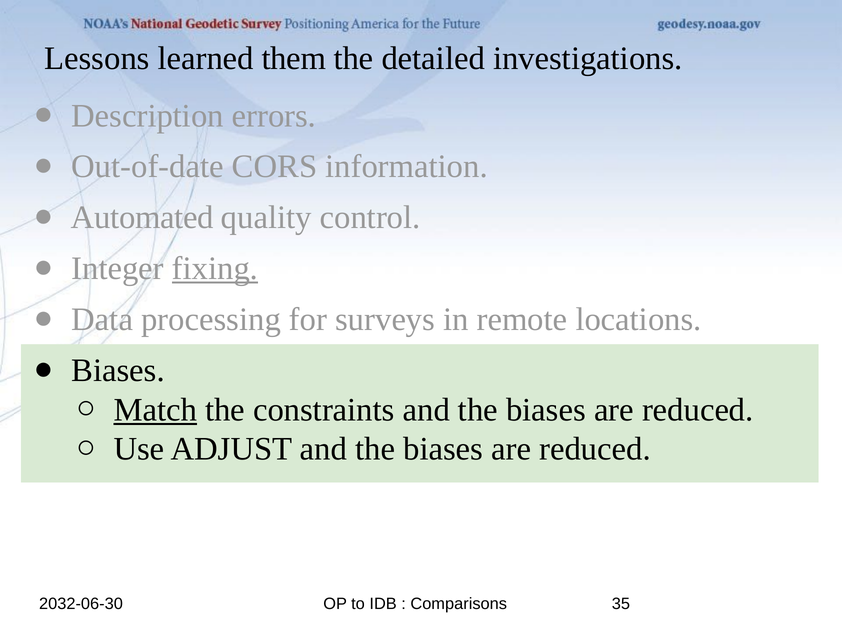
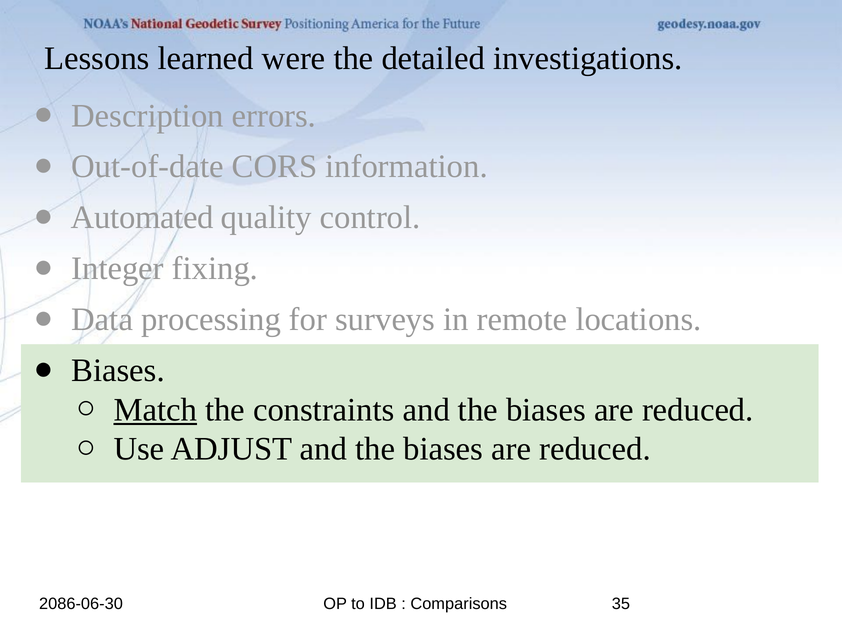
them: them -> were (294, 58)
fixing underline: present -> none (215, 268)
2032-06-30: 2032-06-30 -> 2086-06-30 (81, 603)
